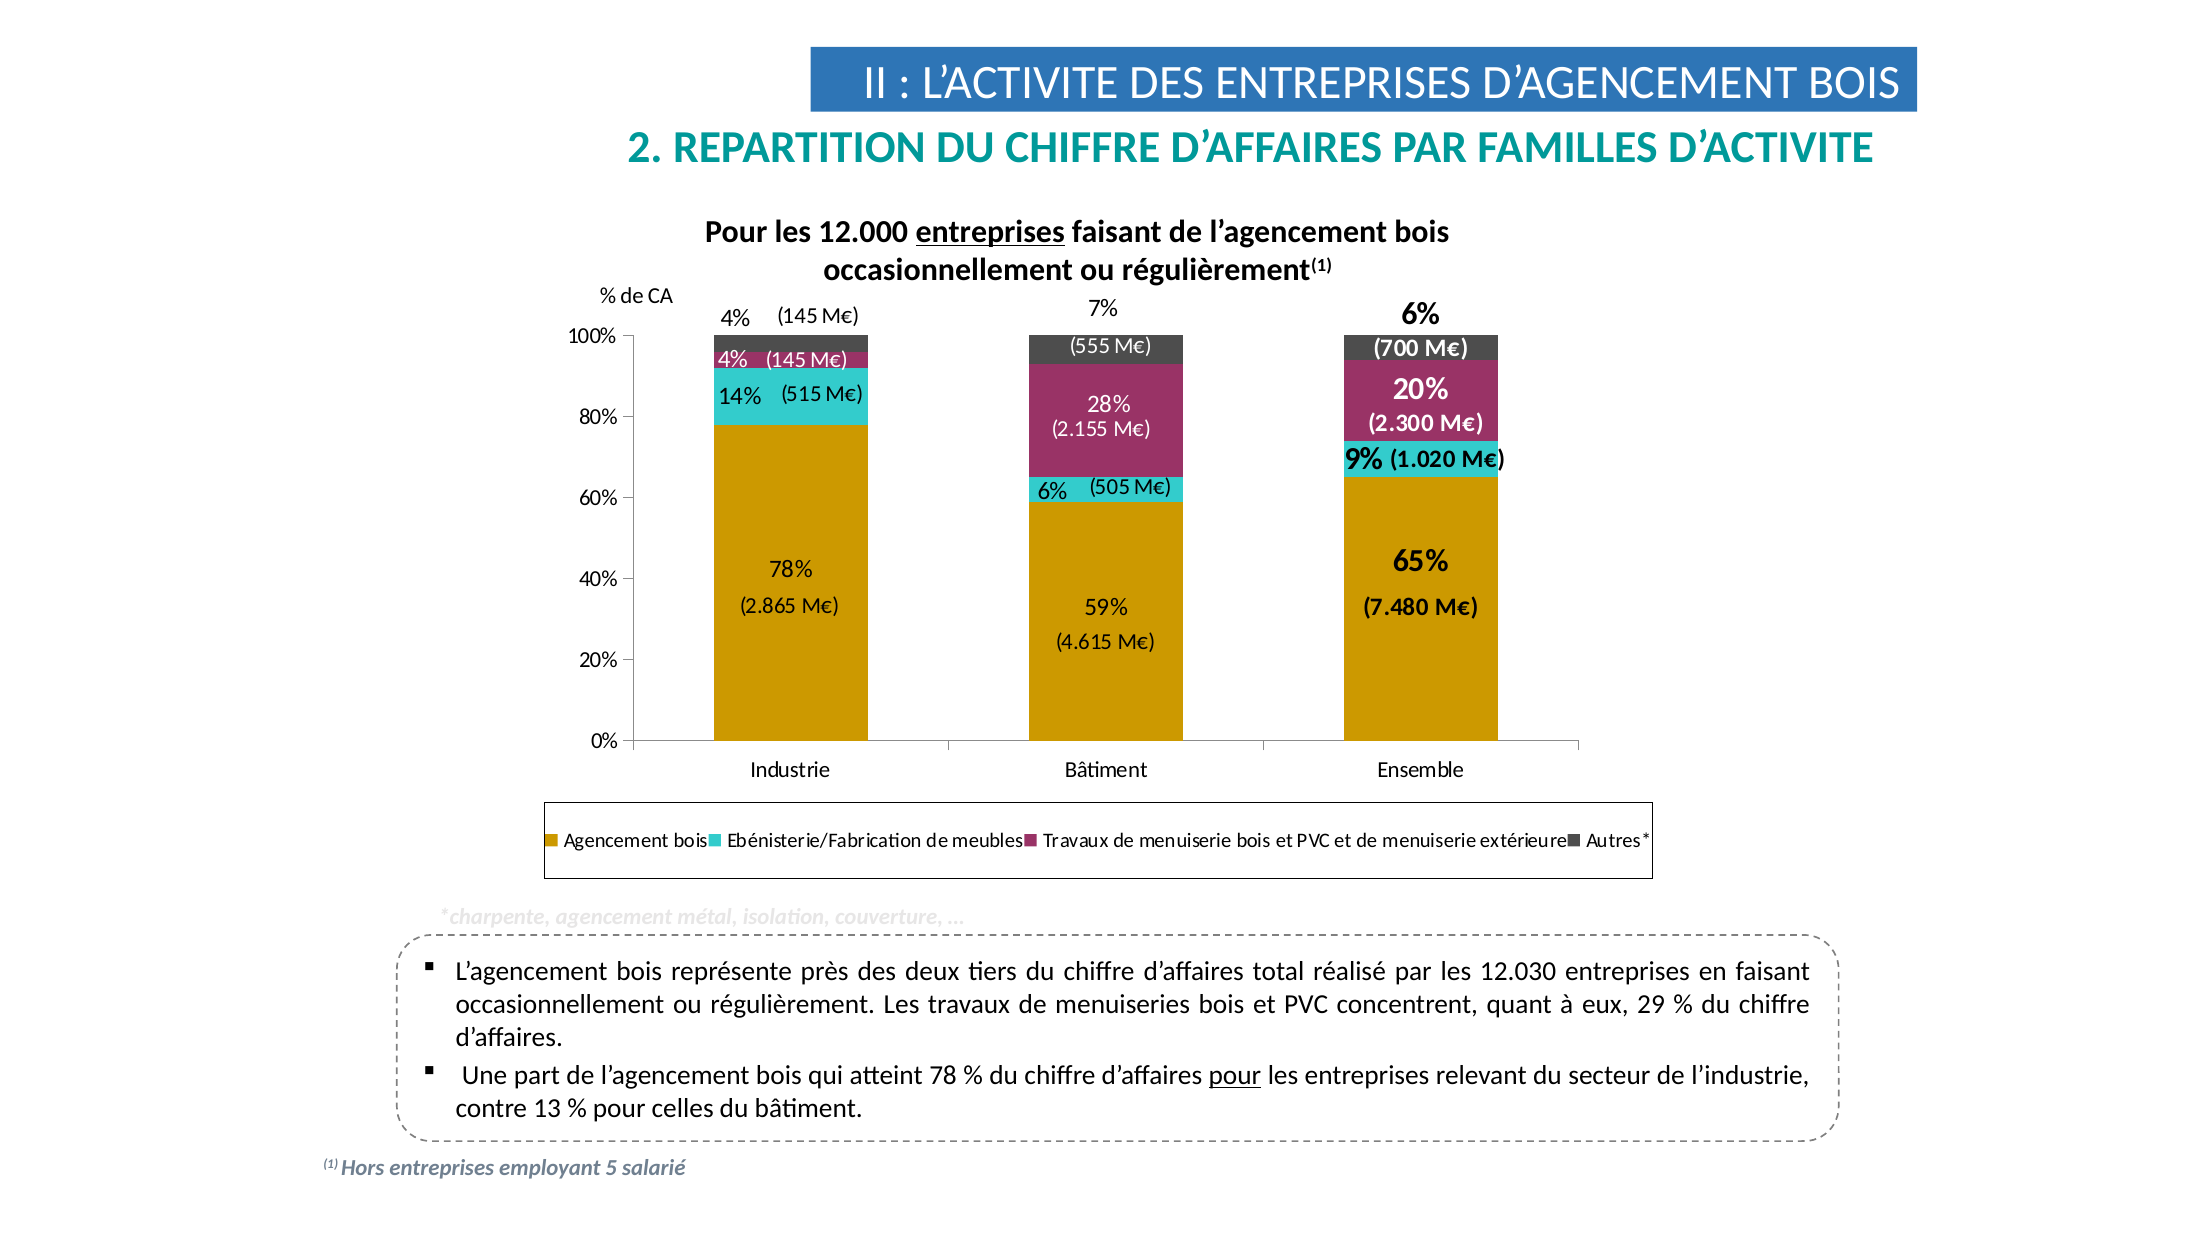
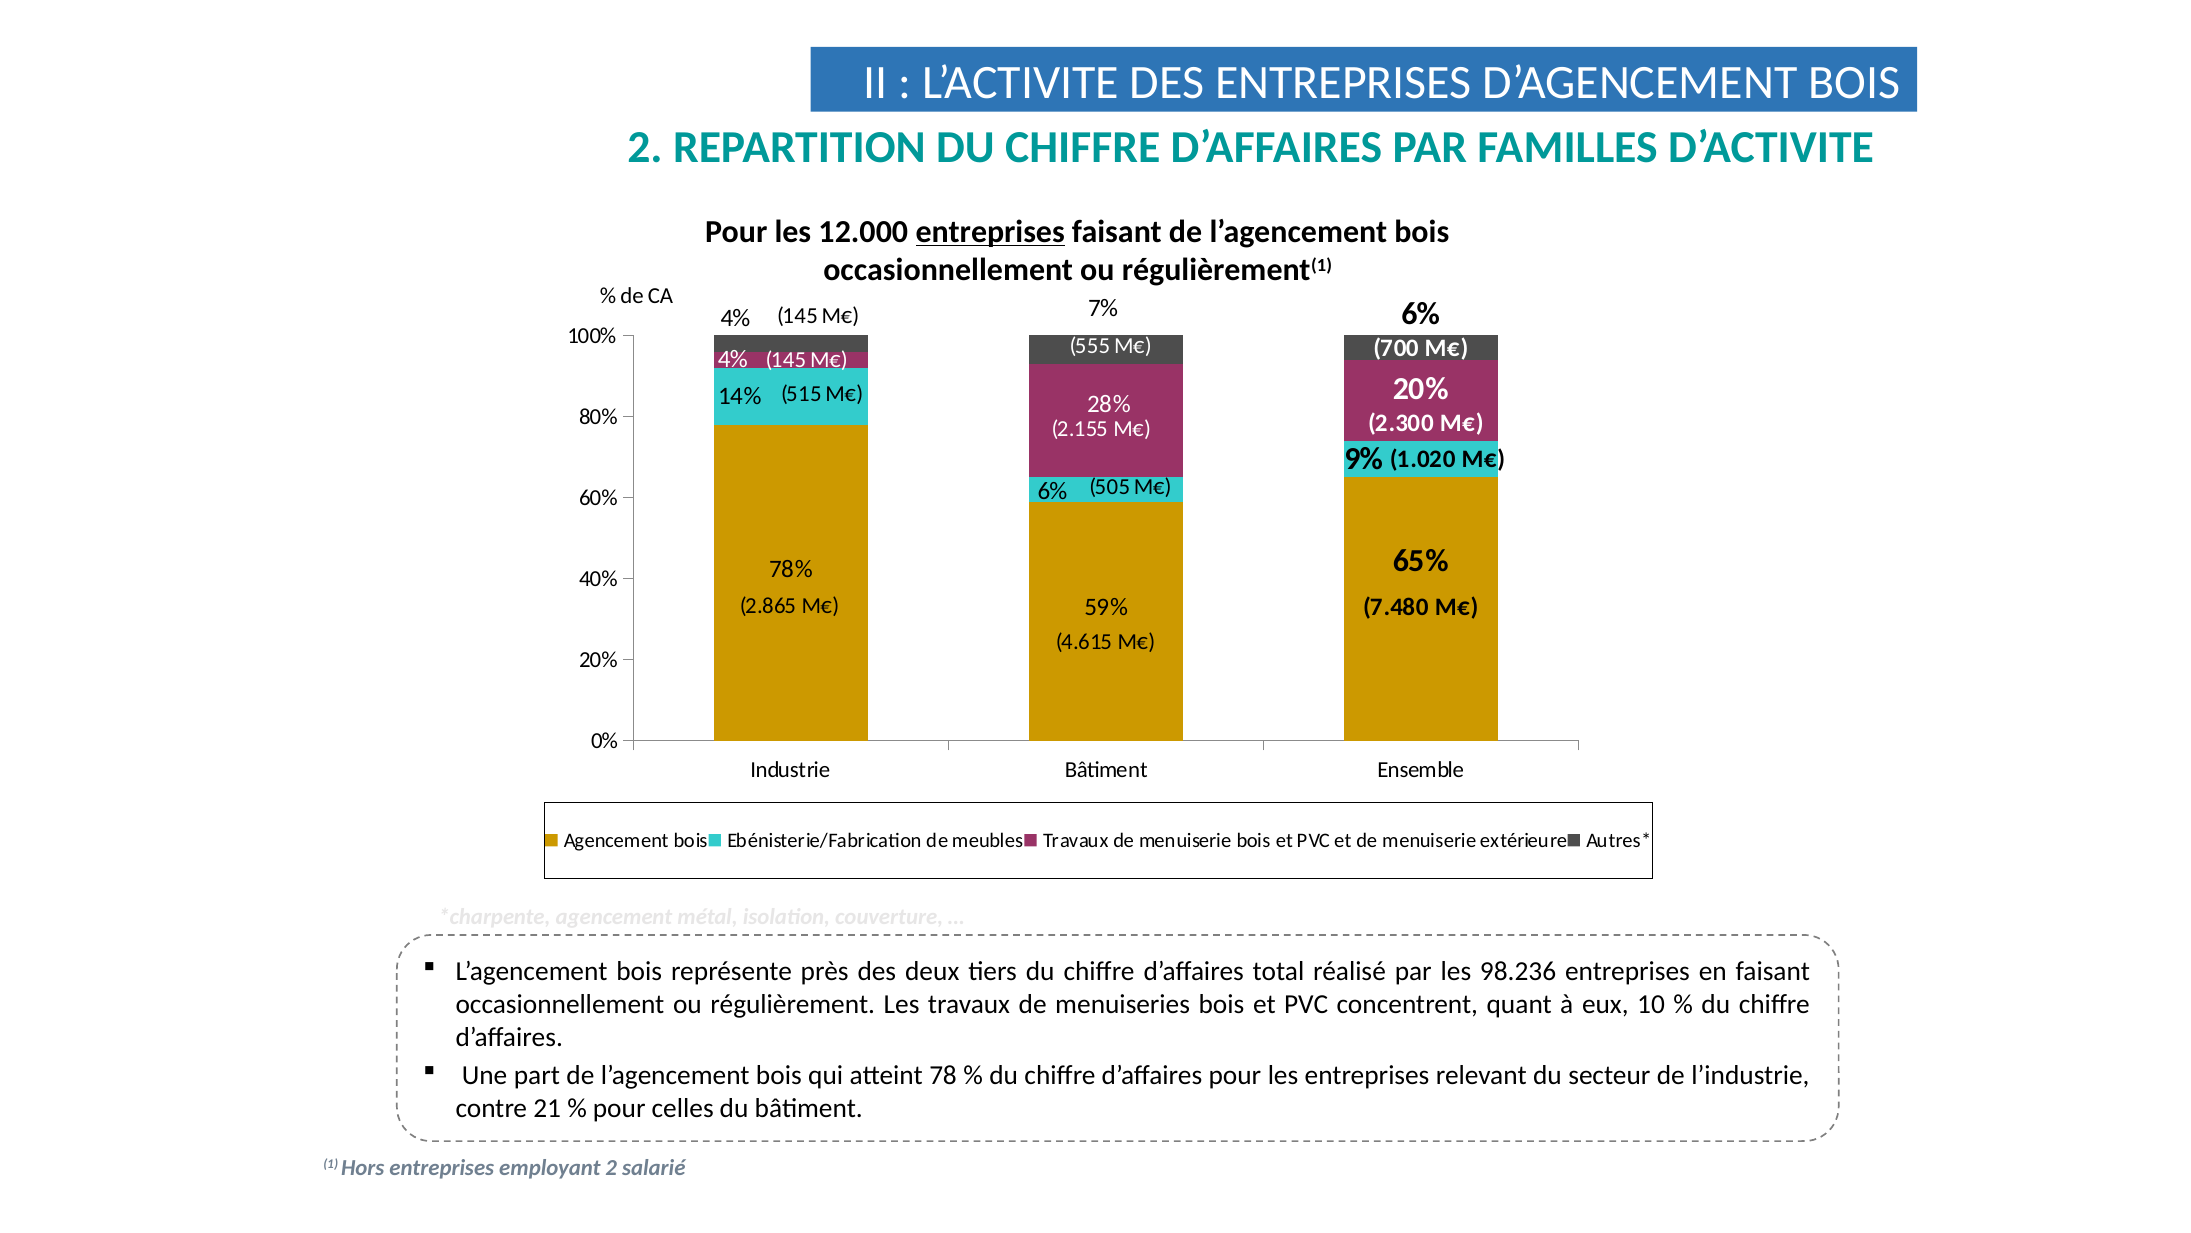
12.030: 12.030 -> 98.236 (1518, 971)
29: 29 -> 10 (1651, 1004)
pour underline: present -> none (1235, 1075)
13: 13 -> 21 (547, 1108)
employant 5: 5 -> 2 (611, 1167)
